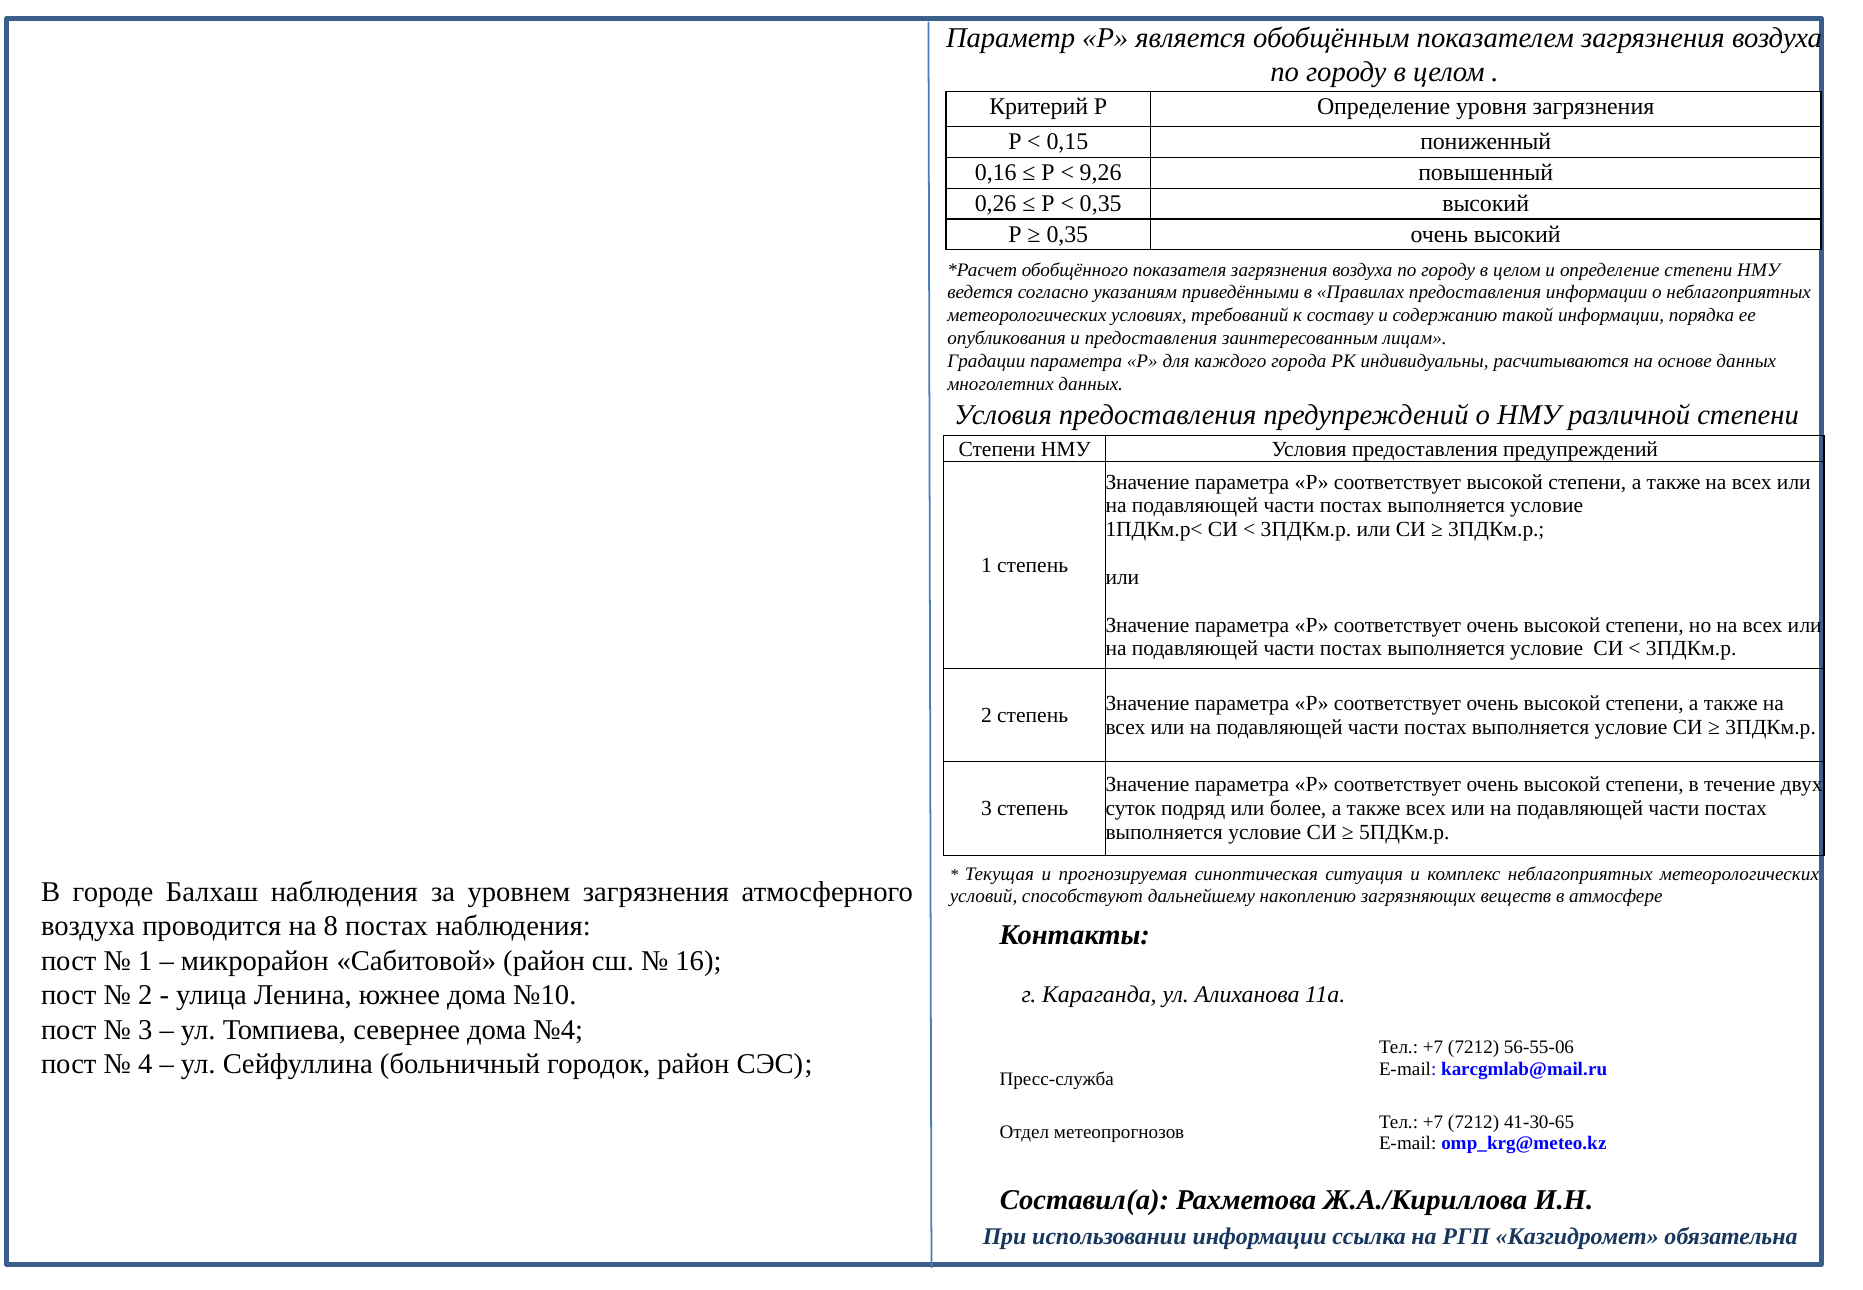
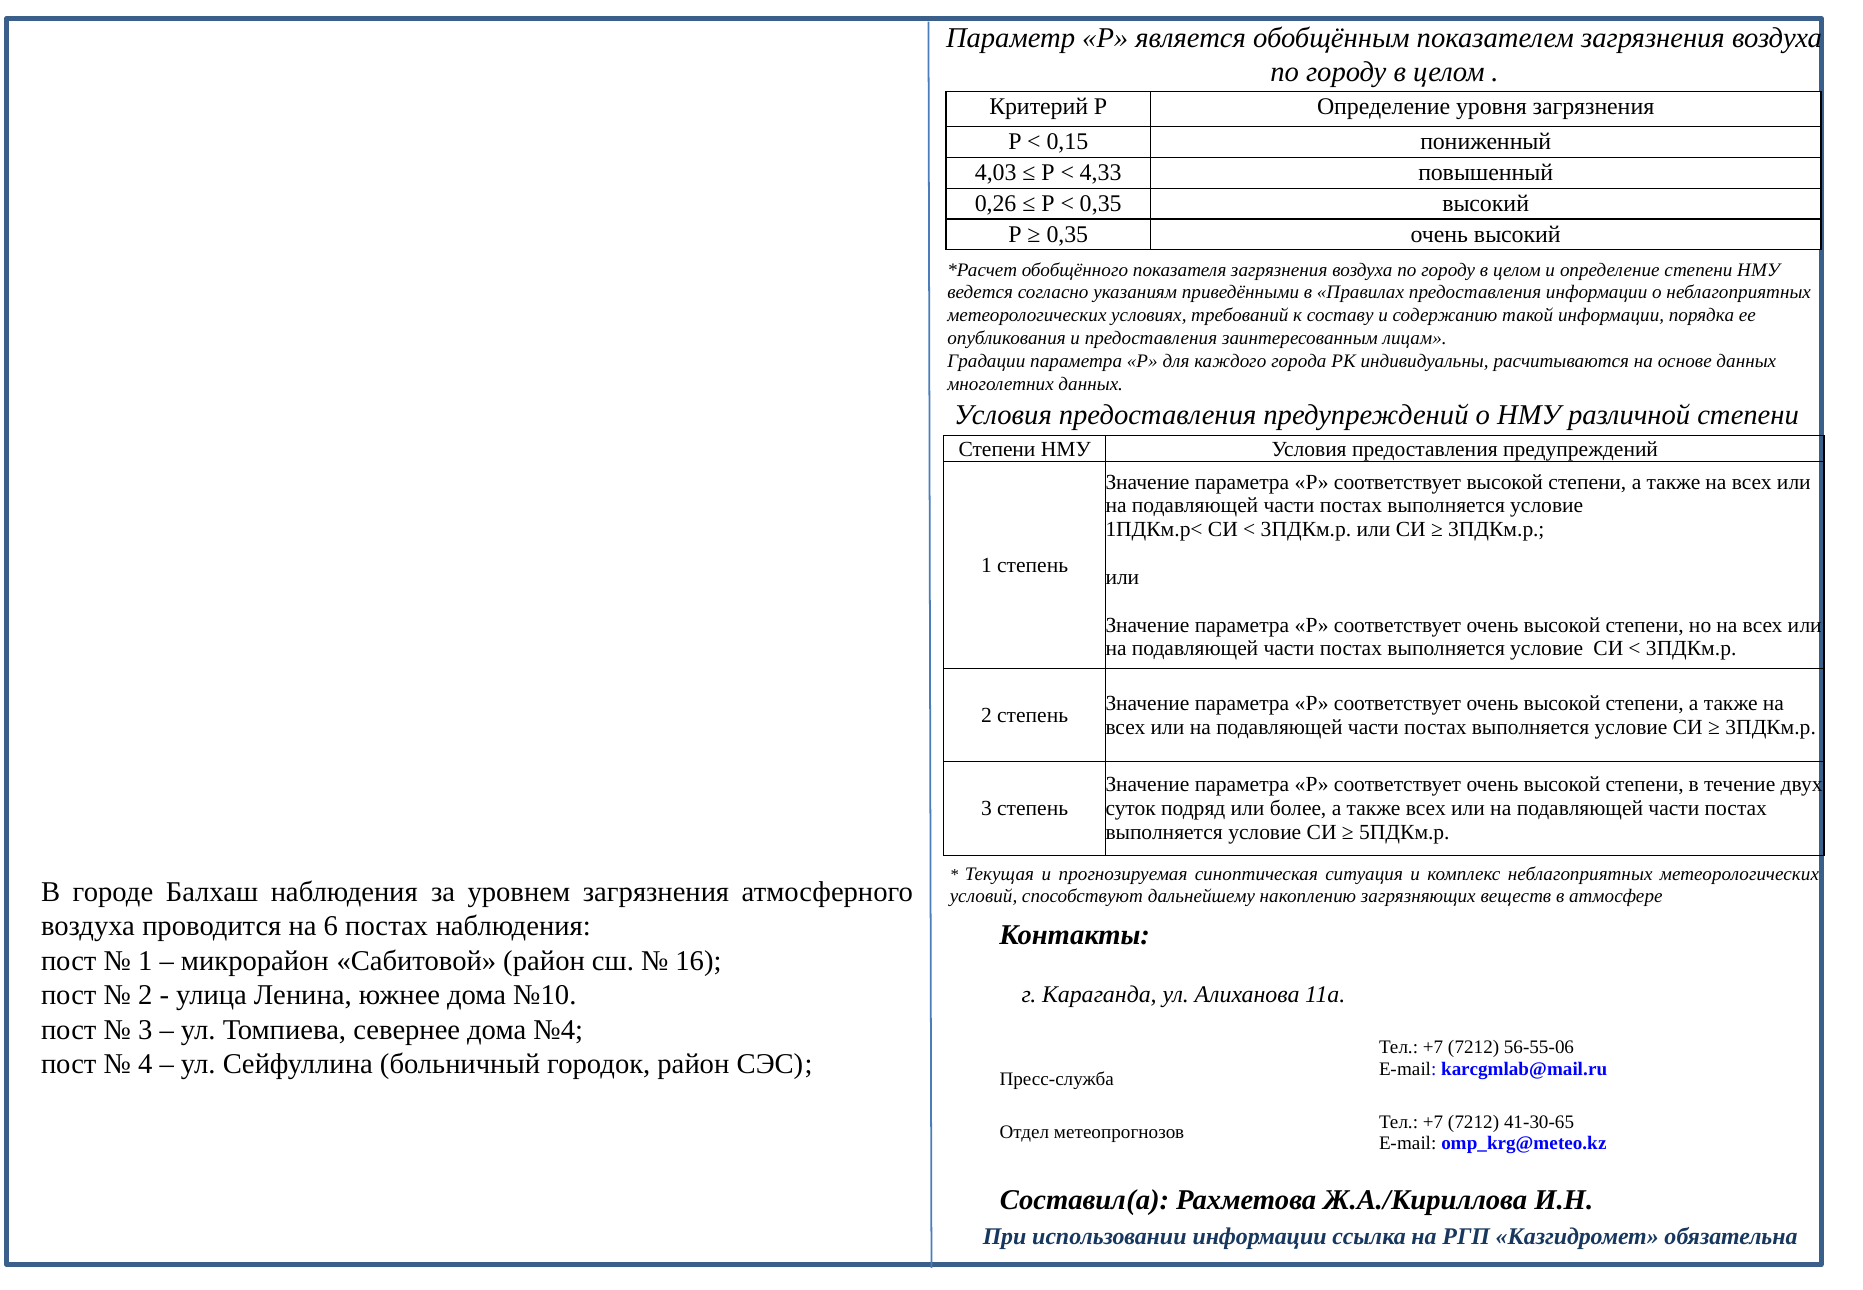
0,16: 0,16 -> 4,03 (996, 173)
9,26: 9,26 -> 4,33 (1101, 173)
8: 8 -> 6 (331, 926)
